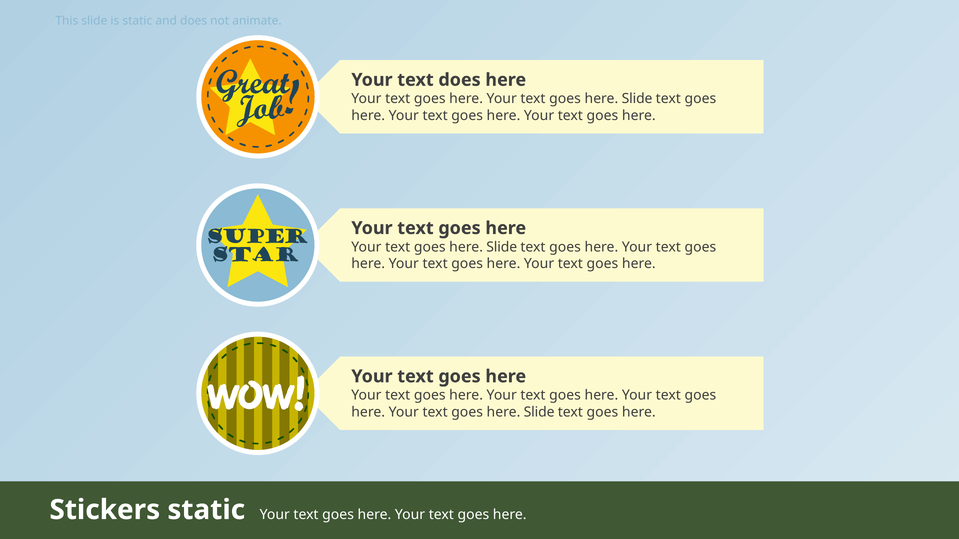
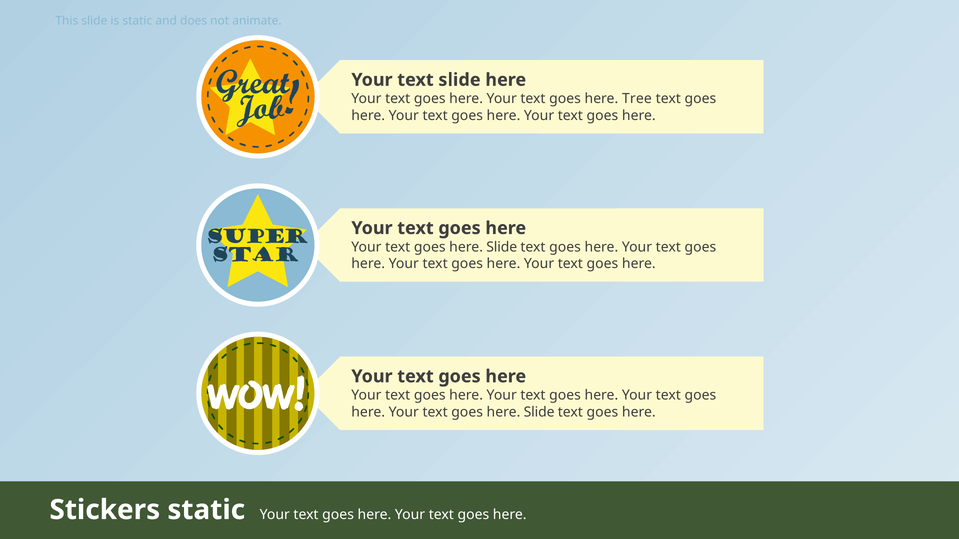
text does: does -> slide (459, 80)
Slide: Slide -> Tree (637, 99)
